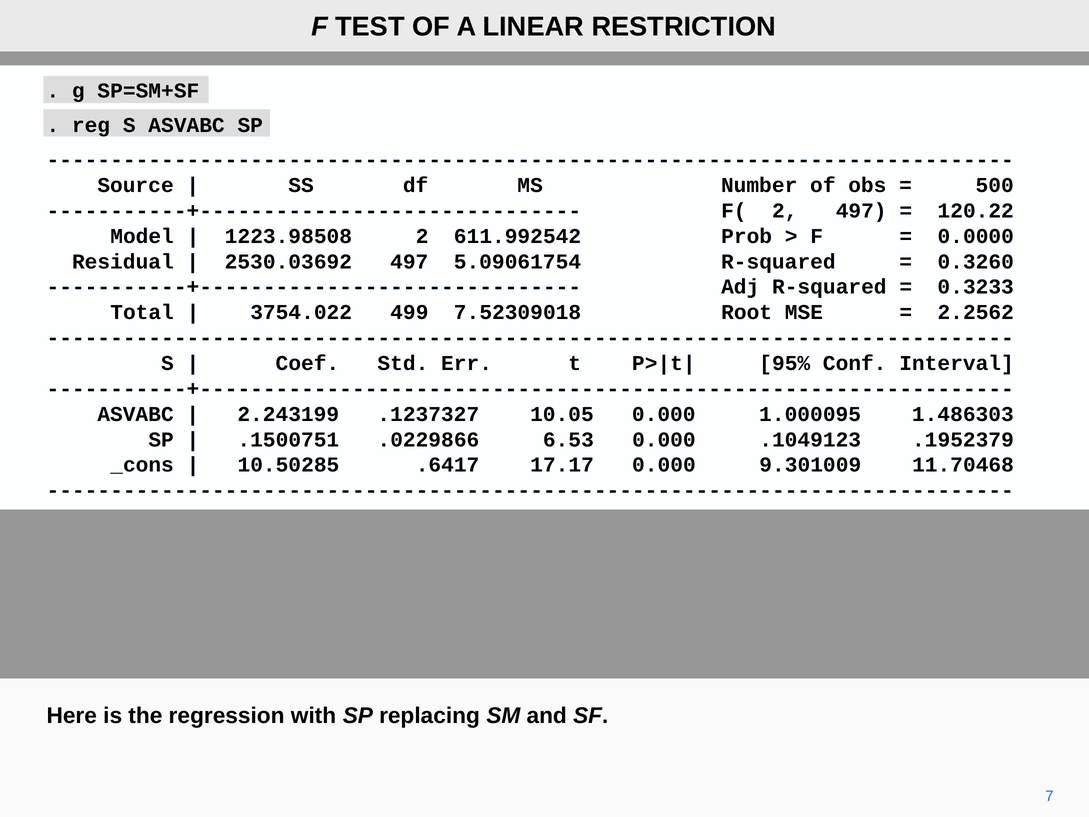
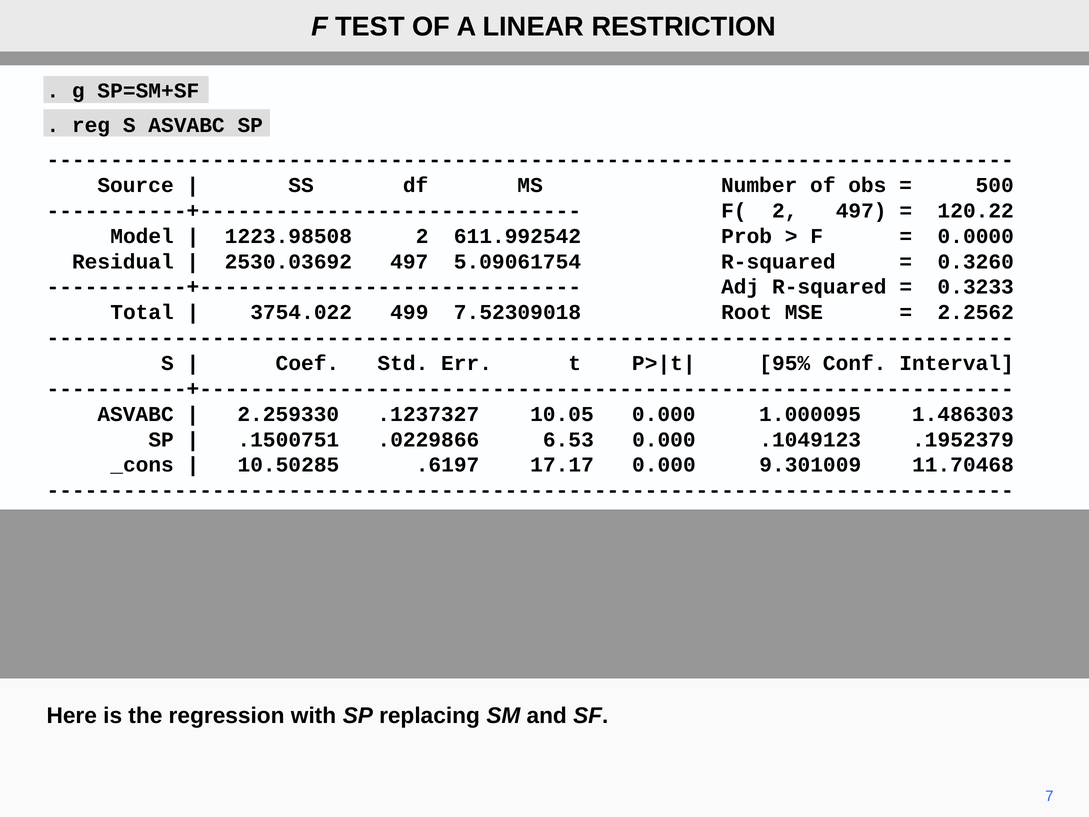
2.243199: 2.243199 -> 2.259330 (288, 414)
.6417: .6417 -> .6197 (448, 465)
